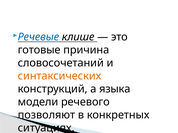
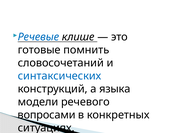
причина: причина -> помнить (86, 50)
синтаксических colour: orange -> blue (59, 76)
позволяют: позволяют -> вопросами (47, 115)
